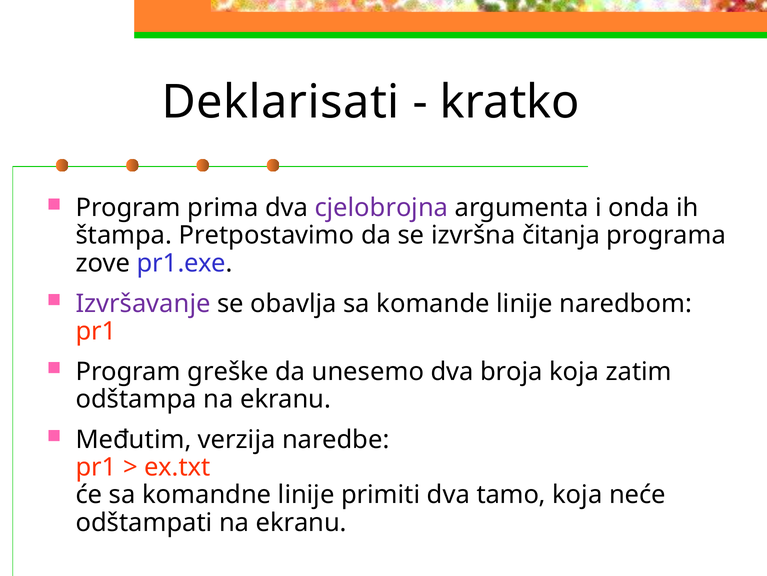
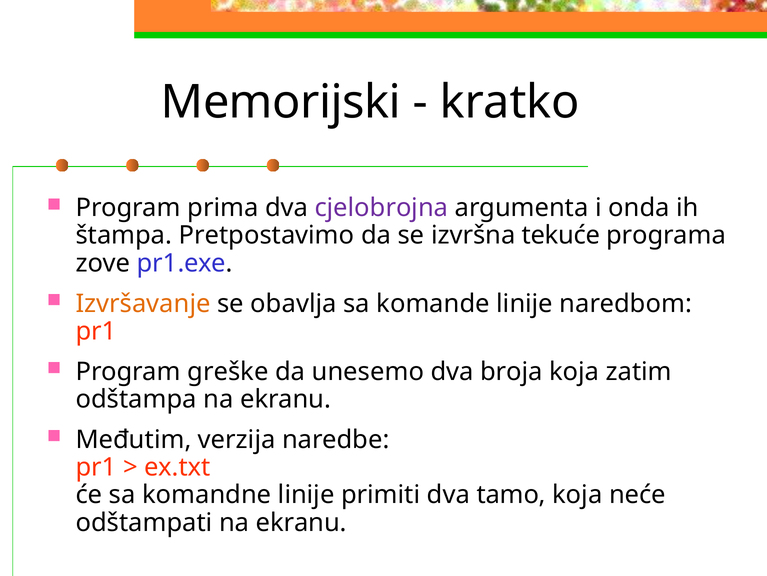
Deklarisati: Deklarisati -> Memorijski (281, 102)
čitanja: čitanja -> tekuće (561, 235)
Izvršavanje colour: purple -> orange (143, 303)
